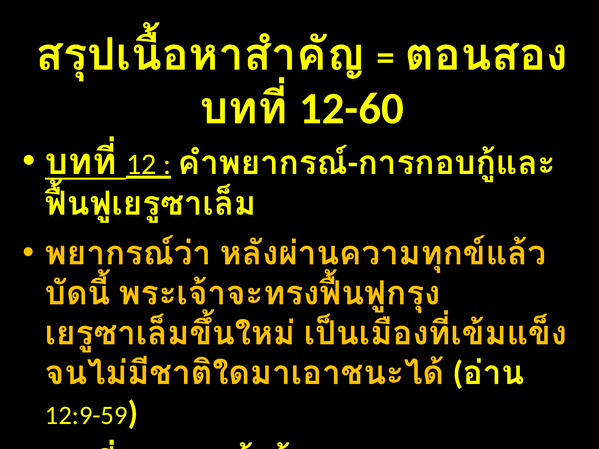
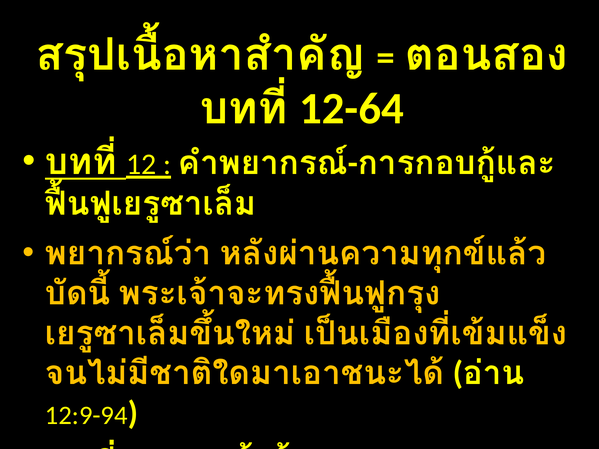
12-60: 12-60 -> 12-64 (352, 109)
12:9-59: 12:9-59 -> 12:9-94 (86, 416)
